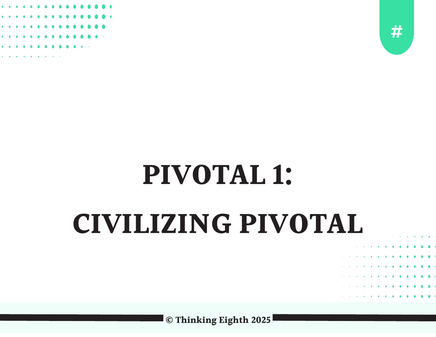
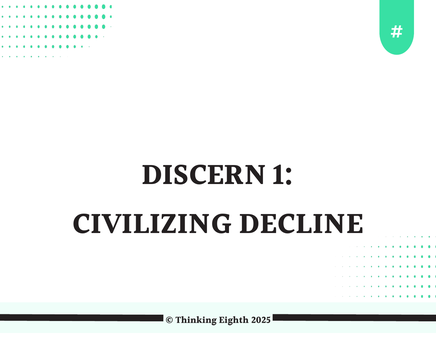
PIVOTAL: PIVOTAL -> DISCERN (204, 176)
CIVILIZING PIVOTAL: PIVOTAL -> DECLINE (301, 225)
